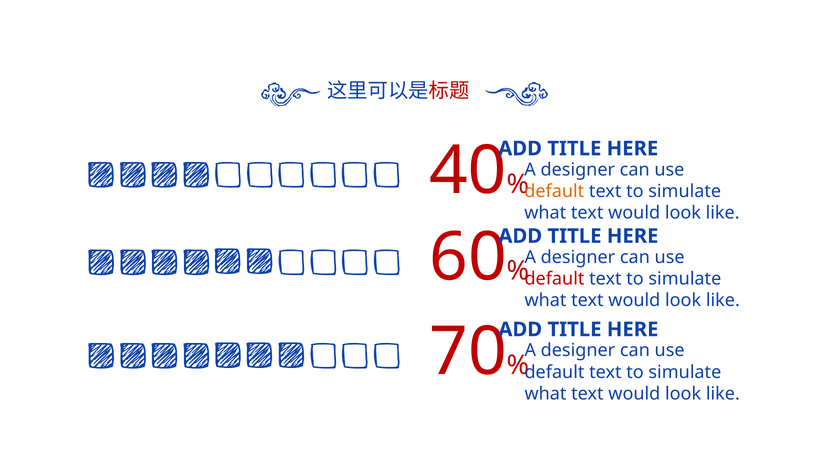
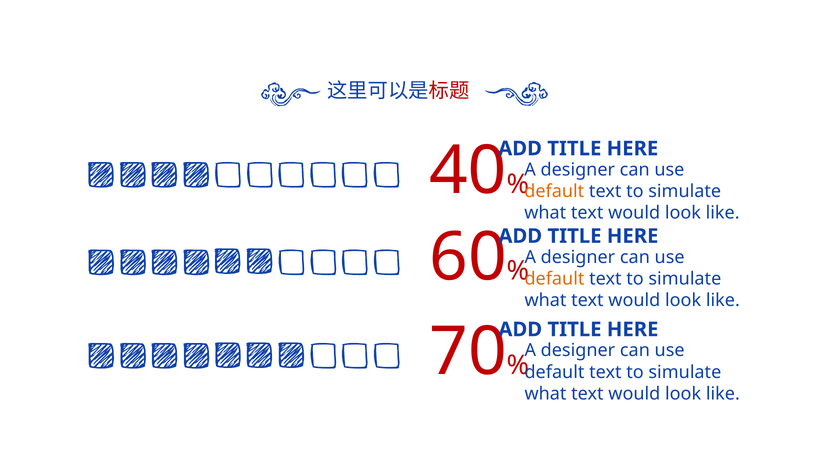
default colour: red -> orange (554, 279)
